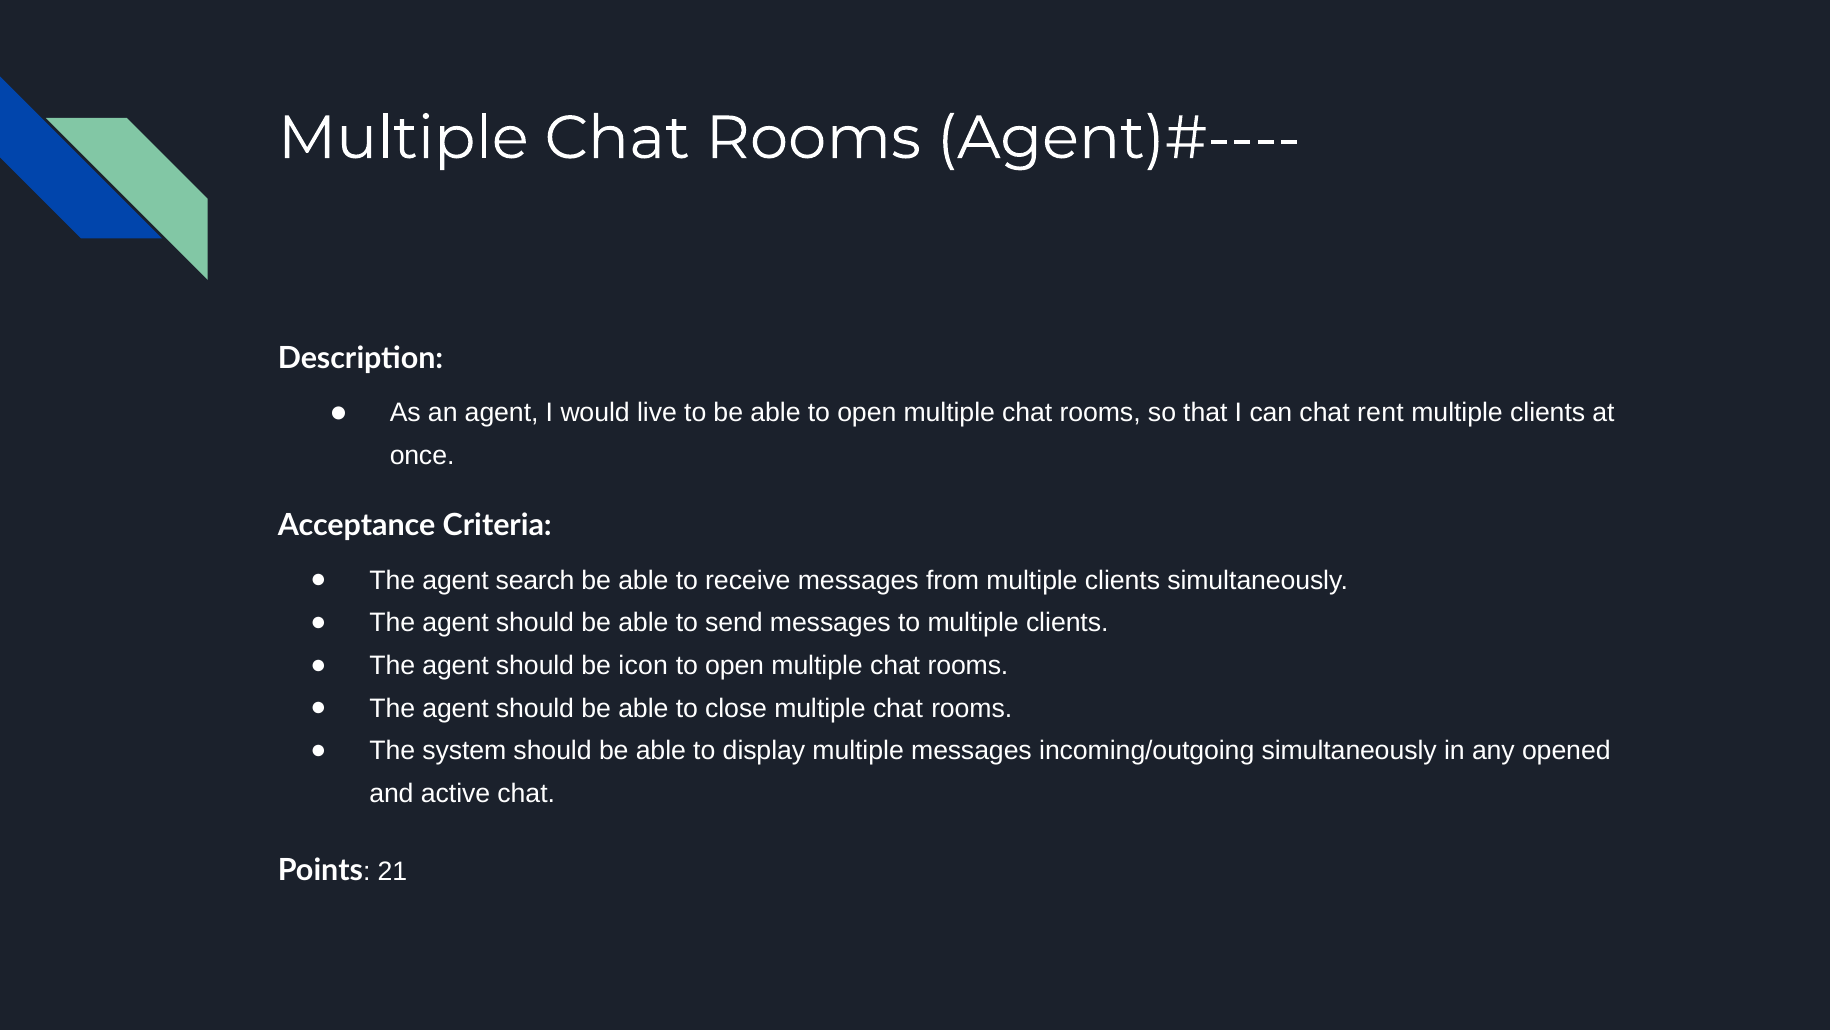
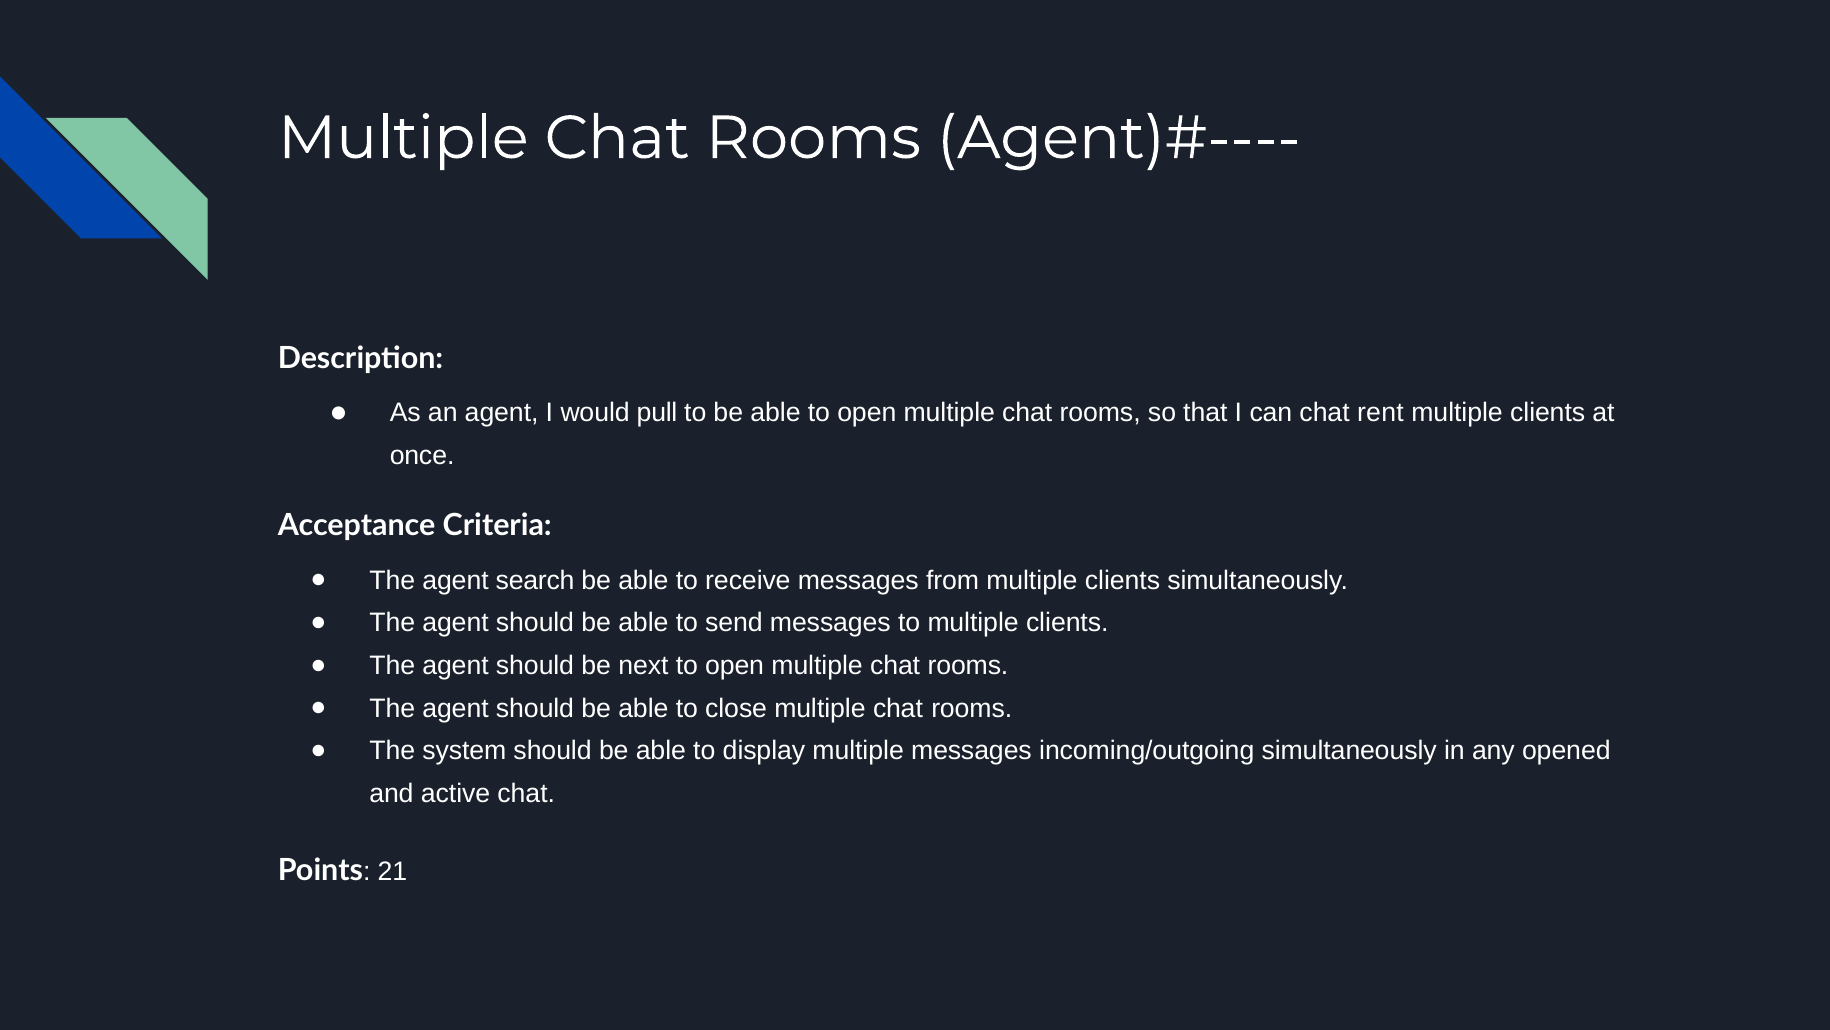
live: live -> pull (657, 413)
icon: icon -> next (643, 665)
